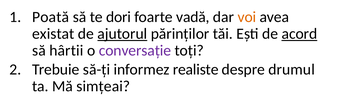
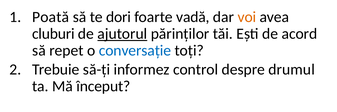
existat: existat -> cluburi (53, 34)
acord underline: present -> none (299, 34)
hârtii: hârtii -> repet (66, 51)
conversație colour: purple -> blue (135, 51)
realiste: realiste -> control (196, 70)
simțeai: simțeai -> început (103, 87)
